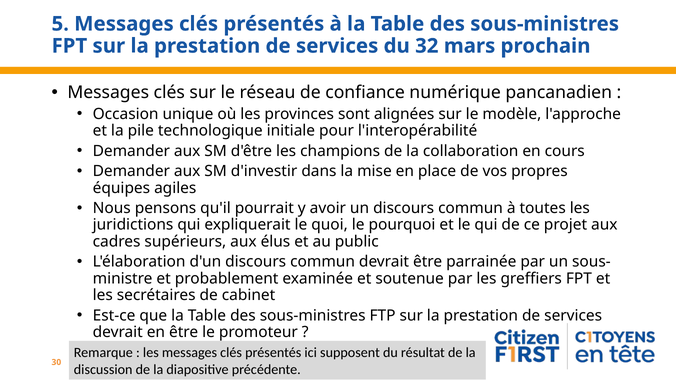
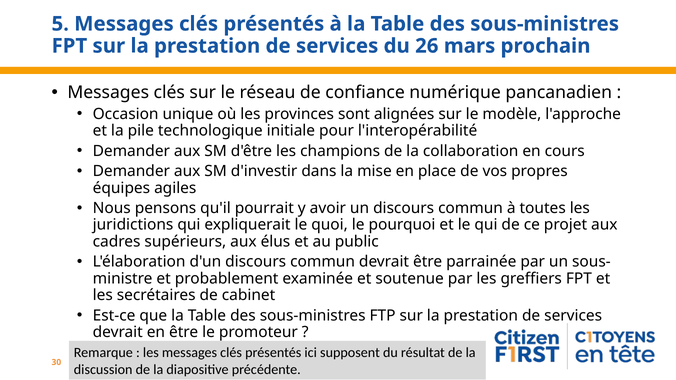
32: 32 -> 26 (427, 46)
